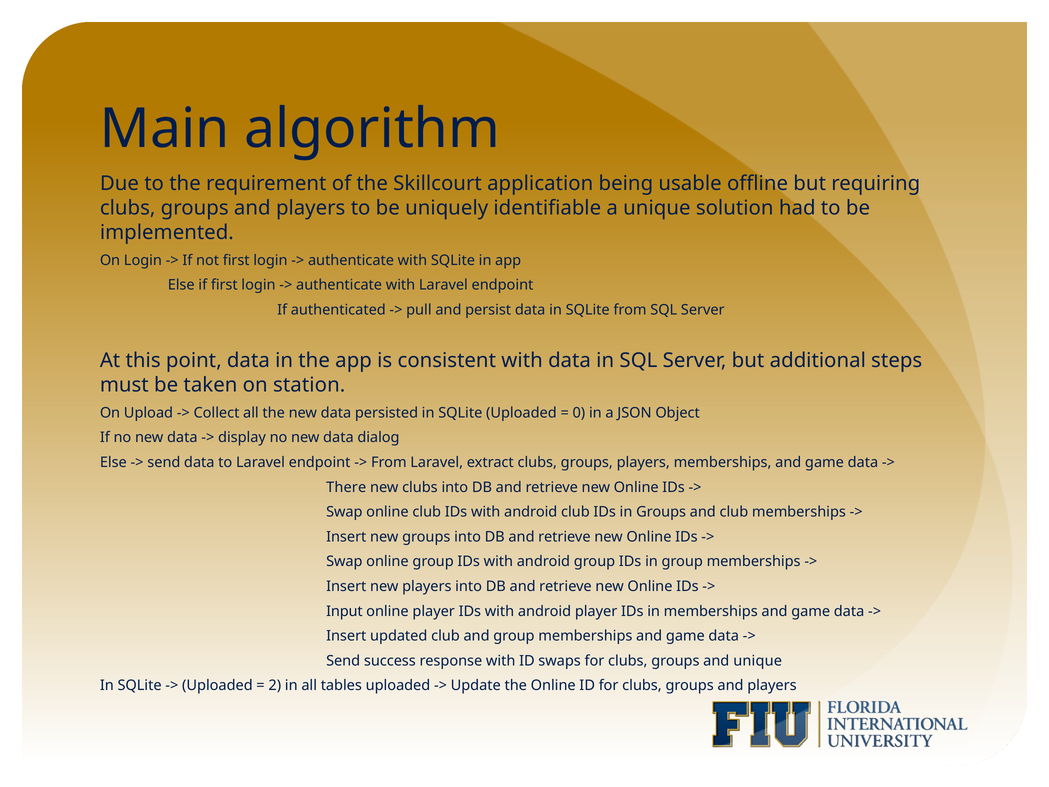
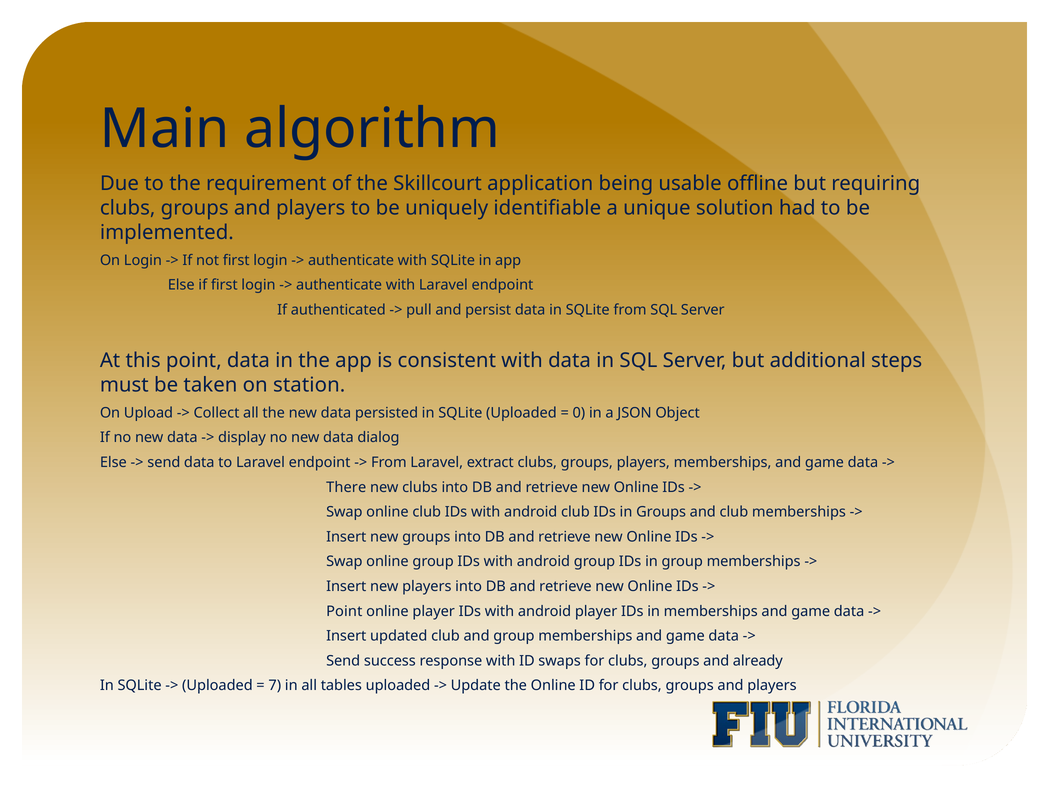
Input: Input -> Point (344, 611)
and unique: unique -> already (758, 661)
2: 2 -> 7 (275, 685)
